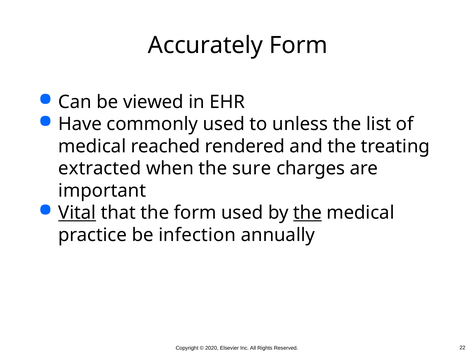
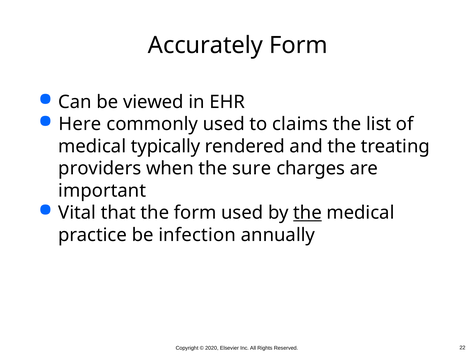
Have: Have -> Here (80, 124)
unless: unless -> claims (300, 124)
reached: reached -> typically (166, 146)
extracted: extracted -> providers (100, 169)
Vital underline: present -> none (77, 213)
